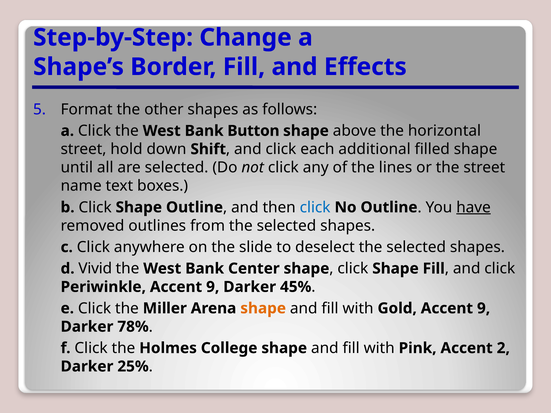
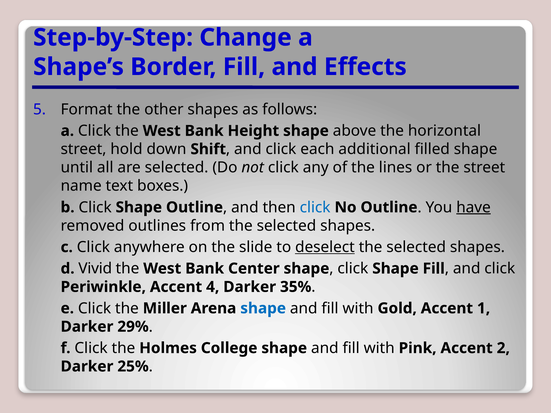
Button: Button -> Height (253, 131)
deselect underline: none -> present (325, 247)
Periwinkle Accent 9: 9 -> 4 (213, 287)
45%: 45% -> 35% (296, 287)
shape colour: orange -> blue (263, 308)
Gold Accent 9: 9 -> 1 (484, 308)
78%: 78% -> 29% (133, 327)
